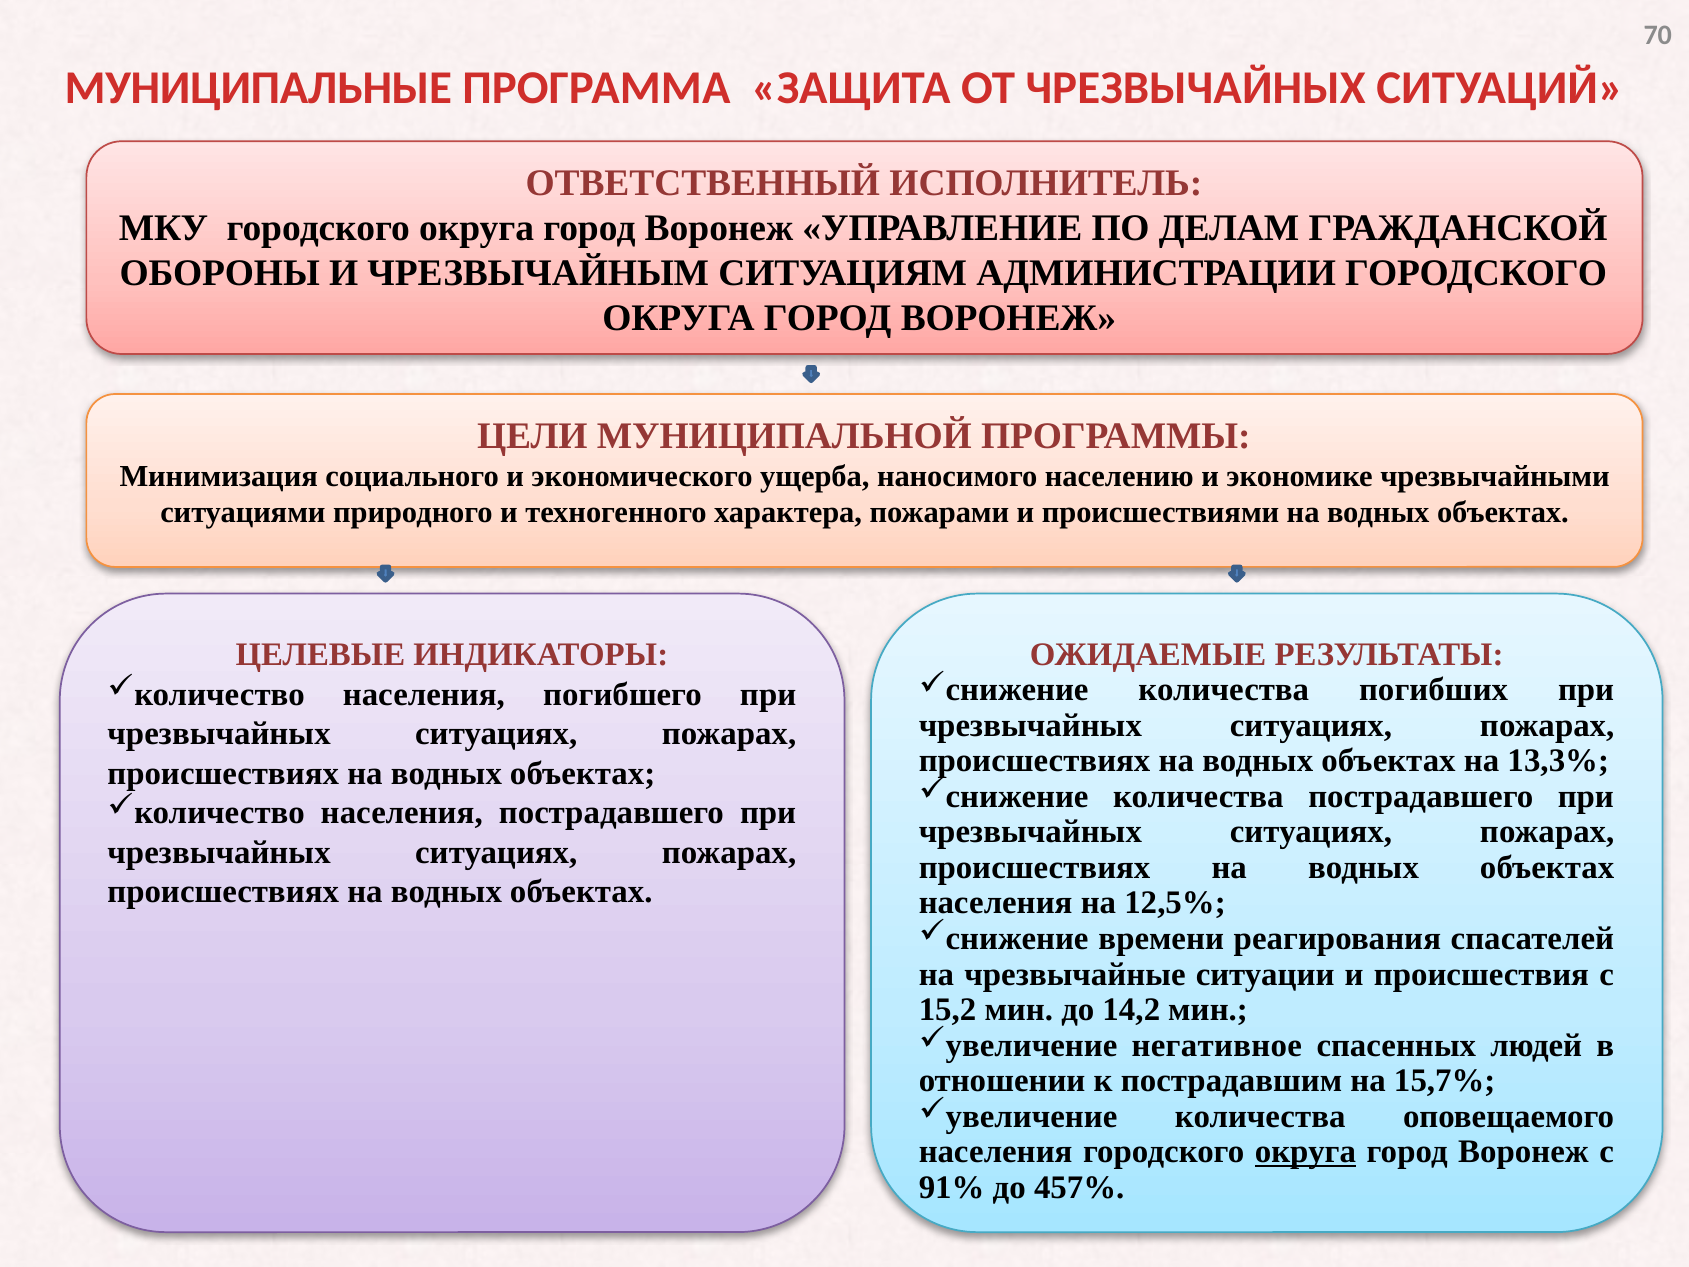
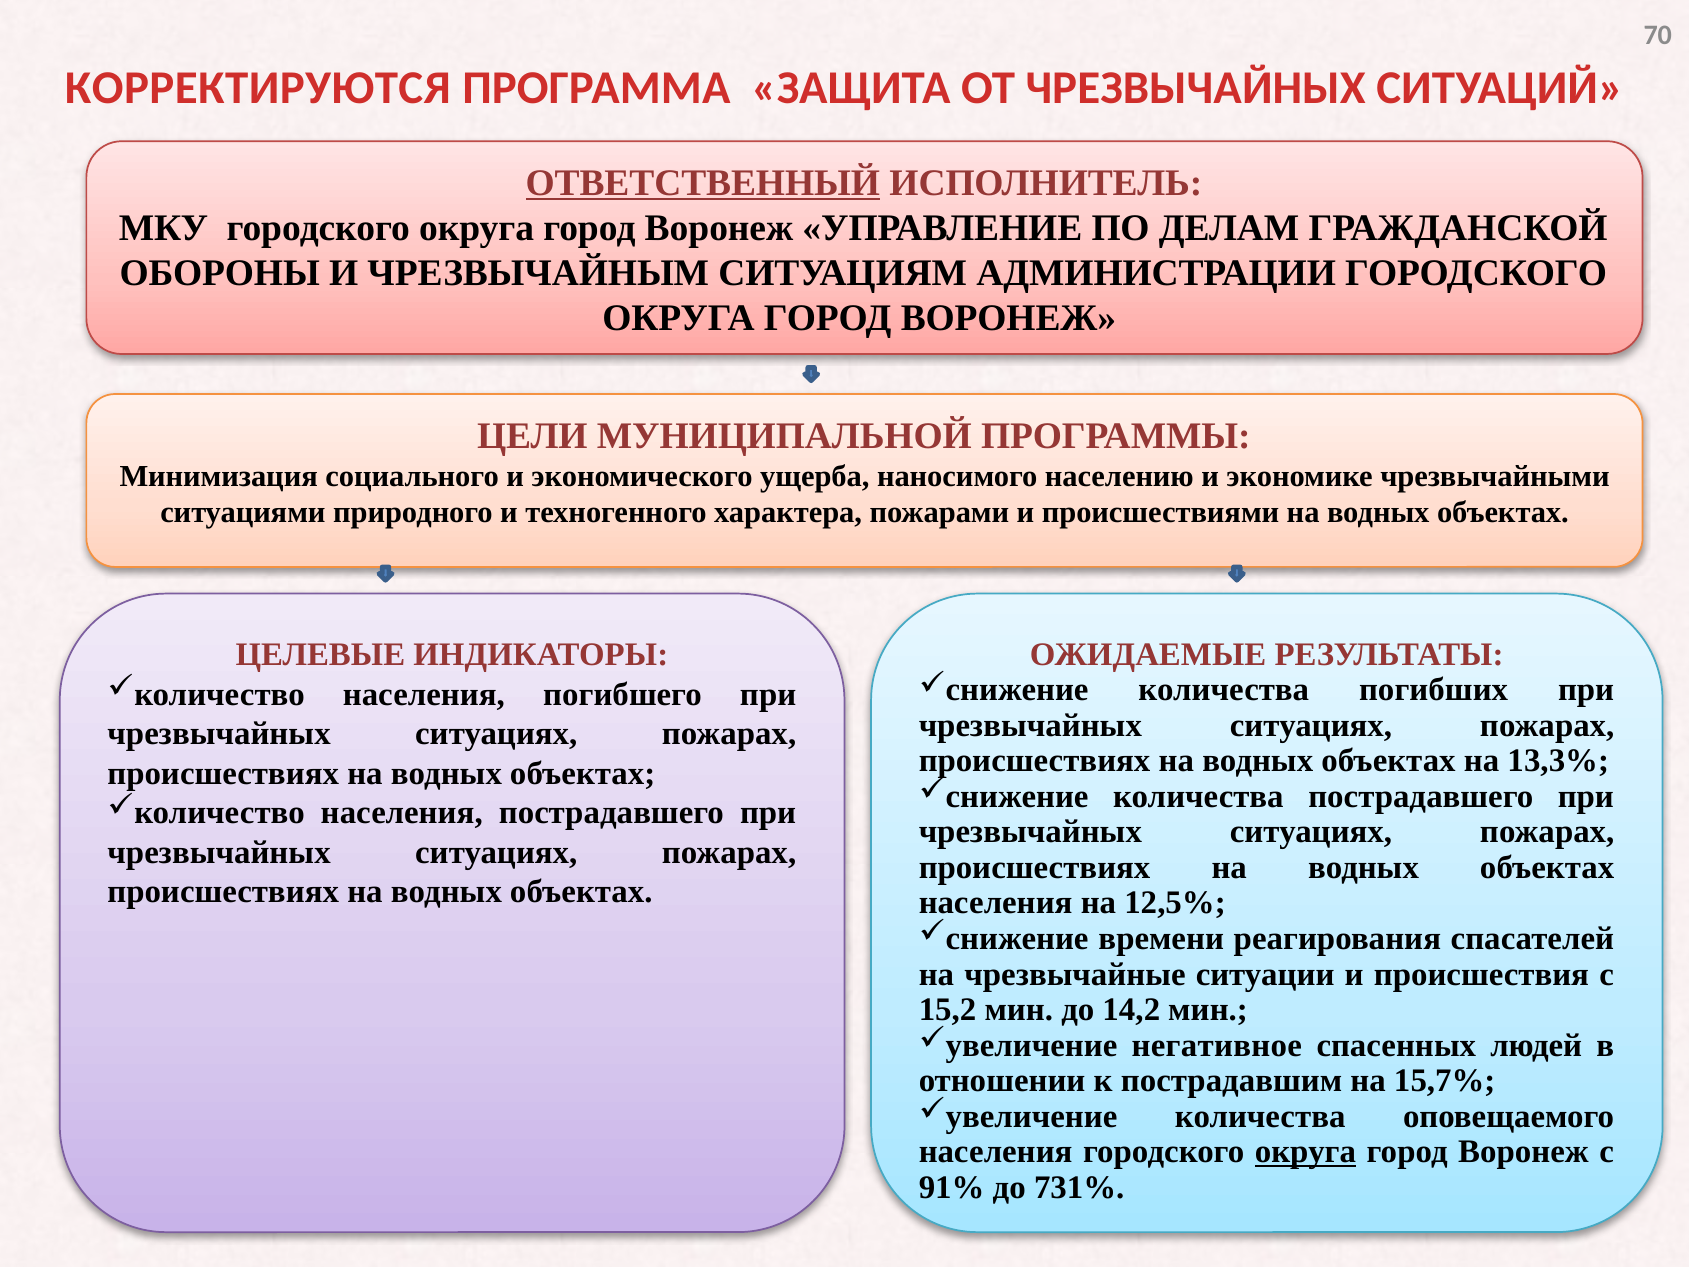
МУНИЦИПАЛЬНЫЕ: МУНИЦИПАЛЬНЫЕ -> КОРРЕКТИРУЮТСЯ (258, 88)
ОТВЕТСТВЕННЫЙ underline: none -> present (703, 183)
457%: 457% -> 731% (1079, 1187)
